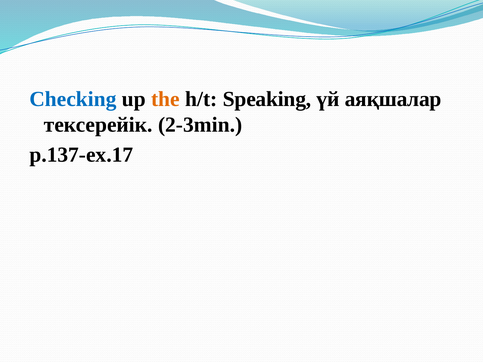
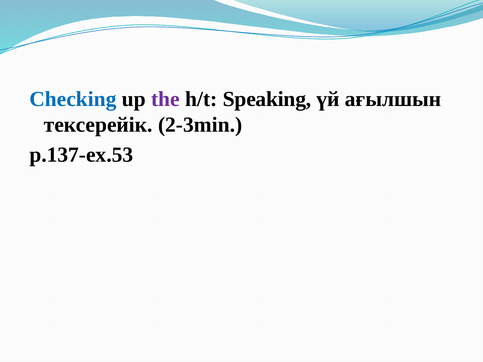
the colour: orange -> purple (165, 99)
аяқшалар: аяқшалар -> ағылшын (393, 99)
p.137-ex.17: p.137-ex.17 -> p.137-ex.53 (81, 155)
